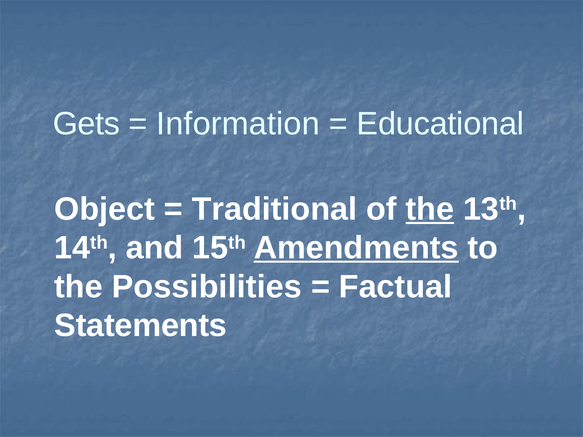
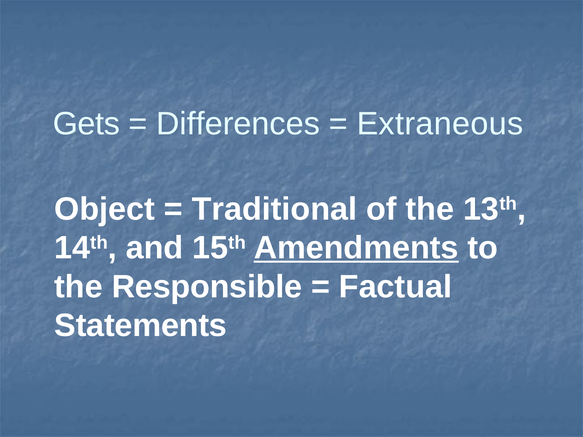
Information: Information -> Differences (238, 124)
Educational: Educational -> Extraneous (440, 124)
the underline: present -> none (430, 209)
Possibilities: Possibilities -> Responsible (207, 287)
